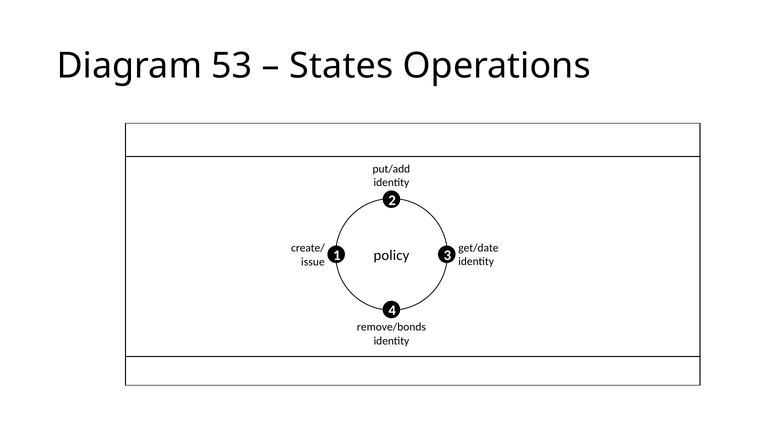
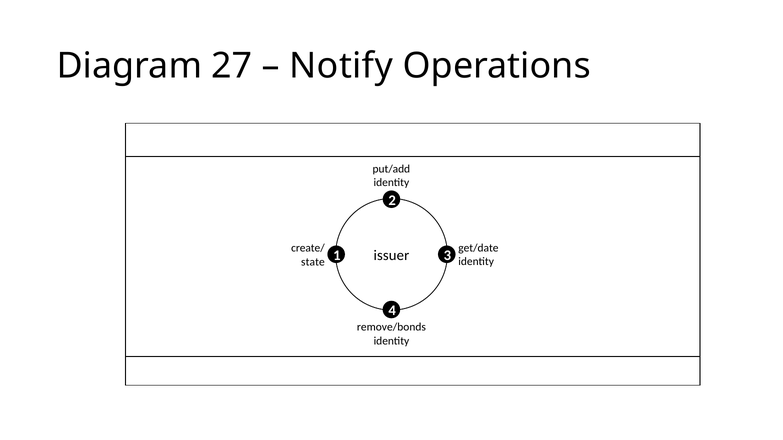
53: 53 -> 27 (232, 66)
States: States -> Notify (341, 66)
policy: policy -> issuer (391, 256)
issue: issue -> state (313, 262)
